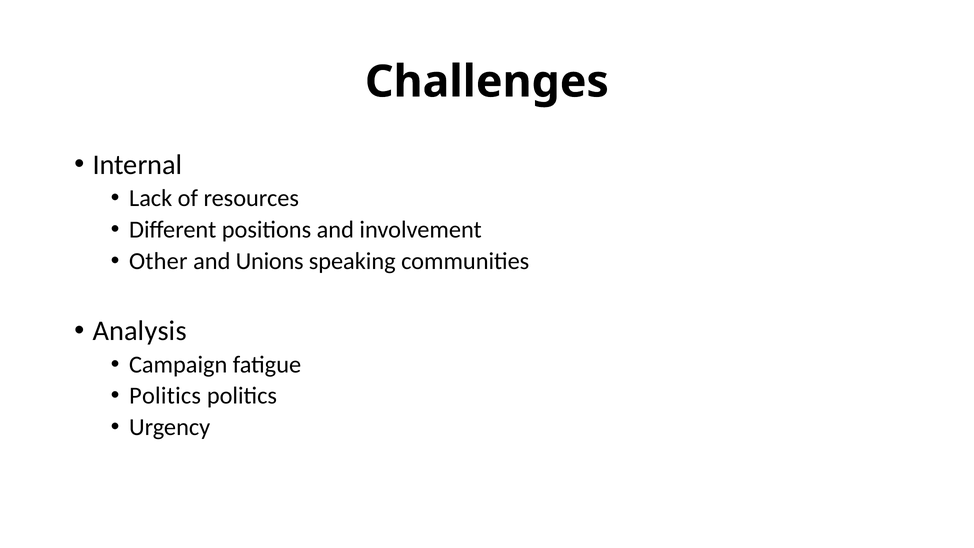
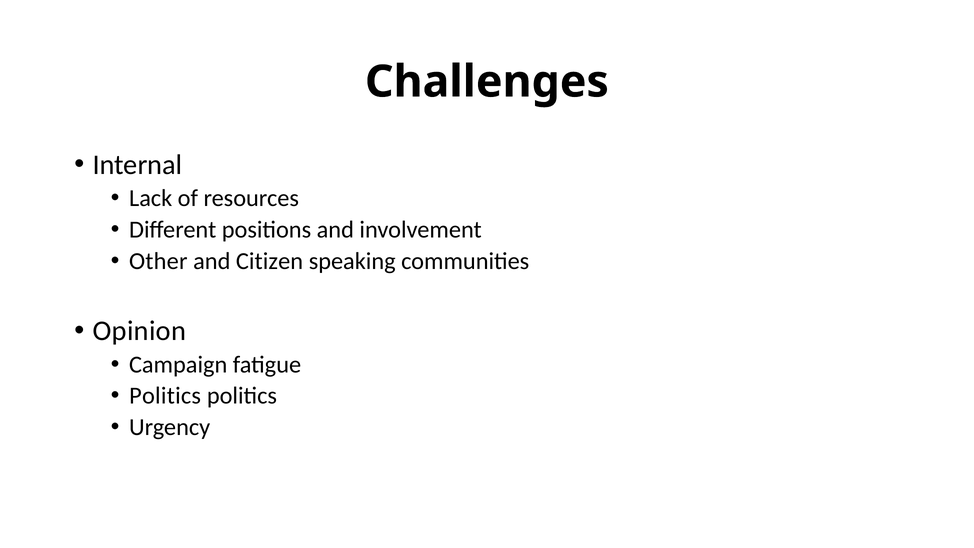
Unions: Unions -> Citizen (270, 261)
Analysis: Analysis -> Opinion (140, 331)
